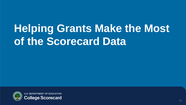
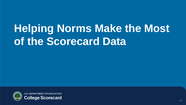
Grants: Grants -> Norms (74, 28)
